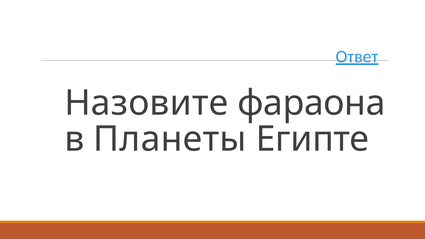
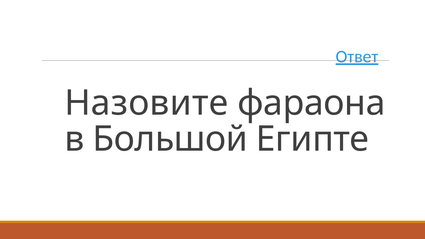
Планеты: Планеты -> Большой (170, 139)
